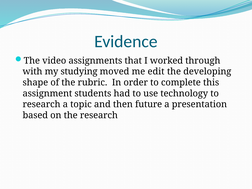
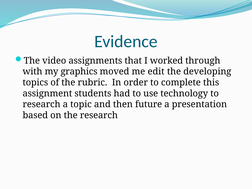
studying: studying -> graphics (79, 72)
shape: shape -> topics (35, 82)
